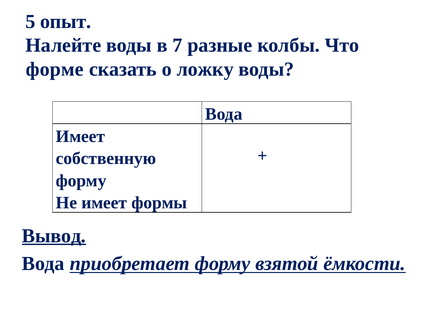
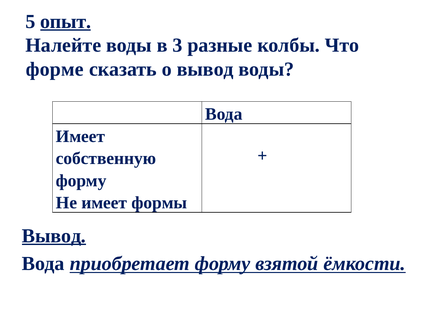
опыт underline: none -> present (66, 22)
7: 7 -> 3 (178, 45)
о ложку: ложку -> вывод (205, 69)
